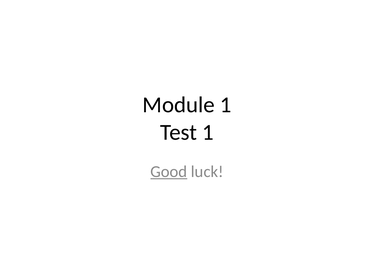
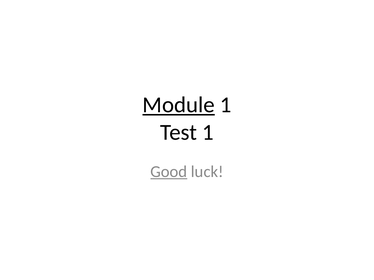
Module underline: none -> present (179, 105)
